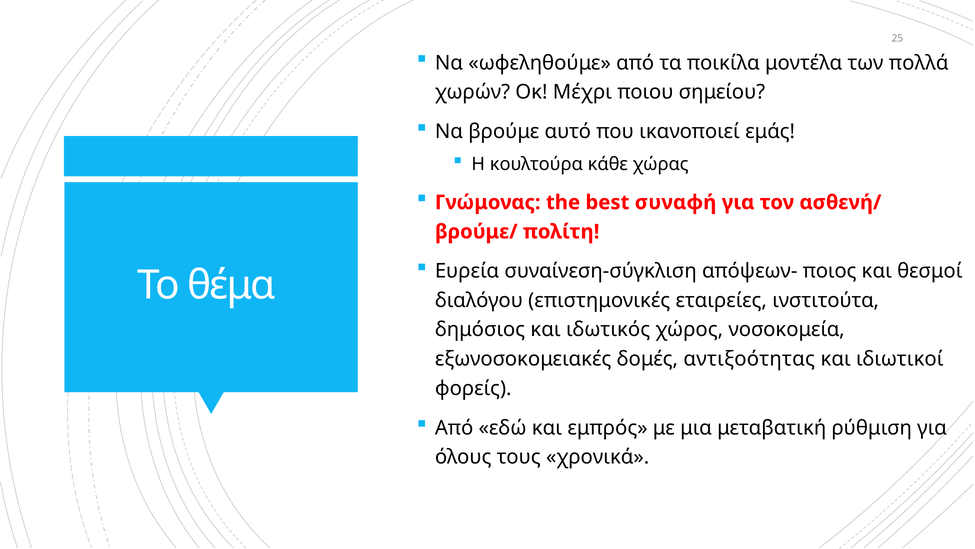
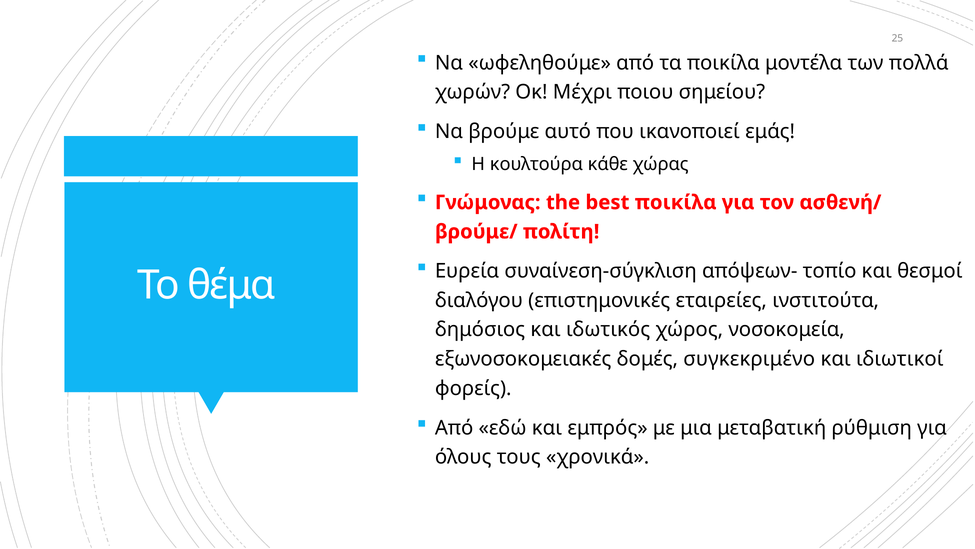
best συναφή: συναφή -> ποικίλα (676, 202)
ποιος: ποιος -> τοπίο (830, 271)
αντιξοότητας: αντιξοότητας -> συγκεκριμένο (749, 359)
